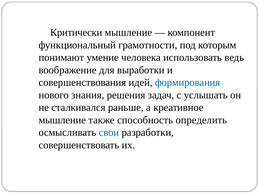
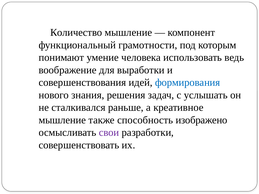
Критически: Критически -> Количество (76, 33)
определить: определить -> изображено (201, 120)
свои colour: blue -> purple (109, 133)
